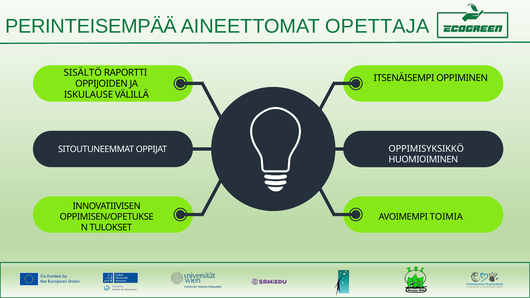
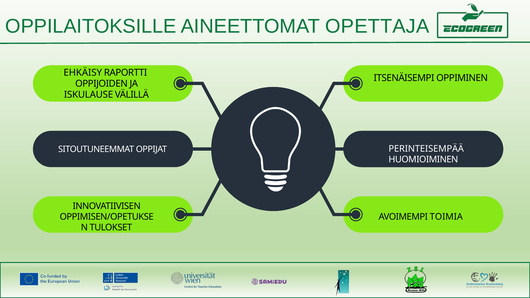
PERINTEISEMPÄÄ: PERINTEISEMPÄÄ -> OPPILAITOKSILLE (91, 26)
SISÄLTÖ: SISÄLTÖ -> EHKÄISY (83, 73)
OPPIMISYKSIKKÖ: OPPIMISYKSIKKÖ -> PERINTEISEMPÄÄ (426, 149)
